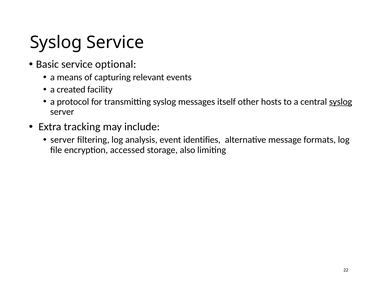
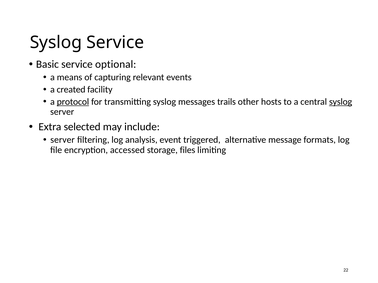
protocol underline: none -> present (73, 102)
itself: itself -> trails (226, 102)
tracking: tracking -> selected (82, 127)
identifies: identifies -> triggered (202, 140)
also: also -> files (188, 150)
